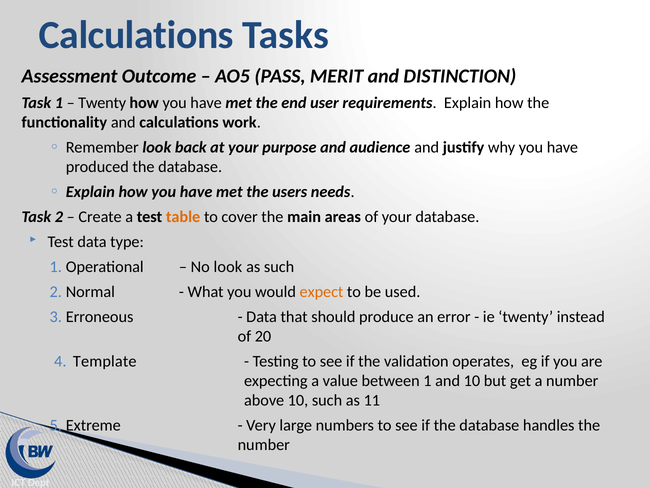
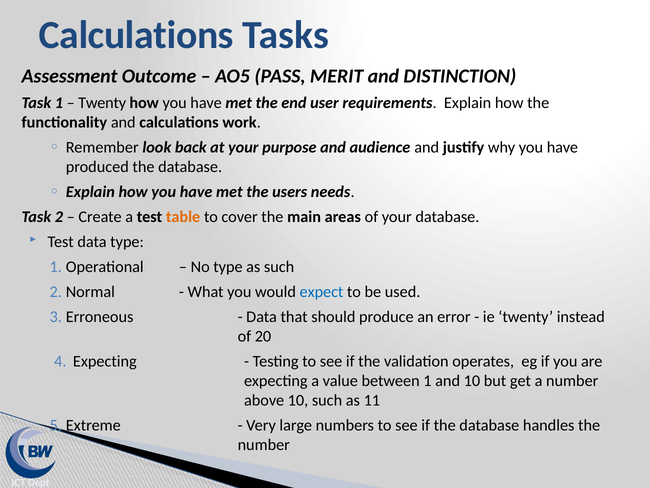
No look: look -> type (228, 267)
expect colour: orange -> blue (322, 291)
Template: Template -> Expecting (105, 361)
